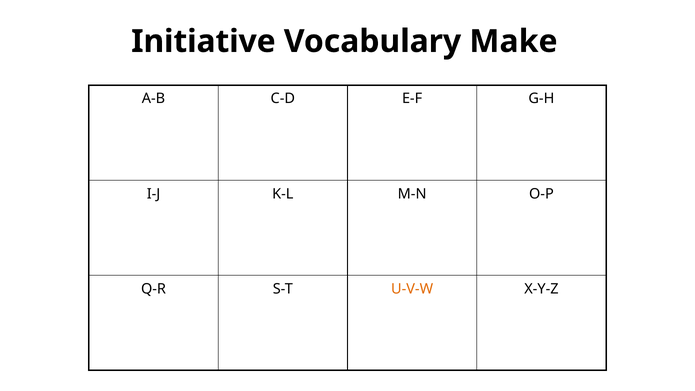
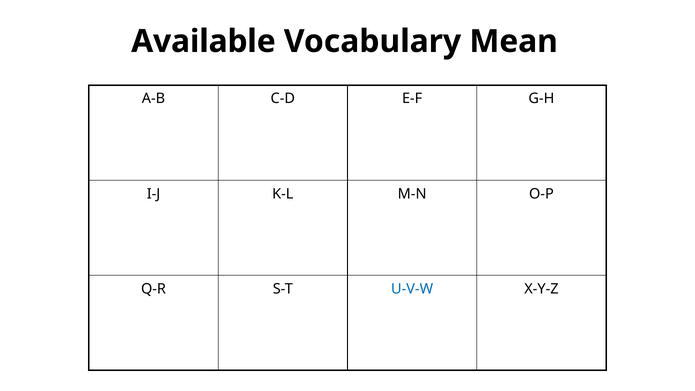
Initiative: Initiative -> Available (203, 41)
Make: Make -> Mean (514, 41)
U-V-W colour: orange -> blue (412, 289)
